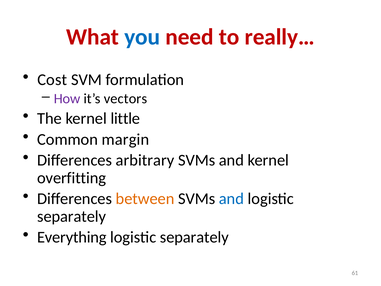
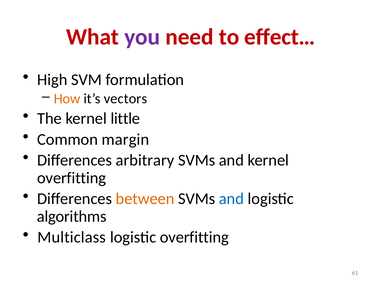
you colour: blue -> purple (142, 37)
really…: really… -> effect… (280, 37)
Cost: Cost -> High (52, 80)
How colour: purple -> orange (67, 99)
separately: separately -> algorithms (72, 216)
Everything: Everything -> Multiclass (72, 237)
separately: separately -> overfitting (194, 237)
